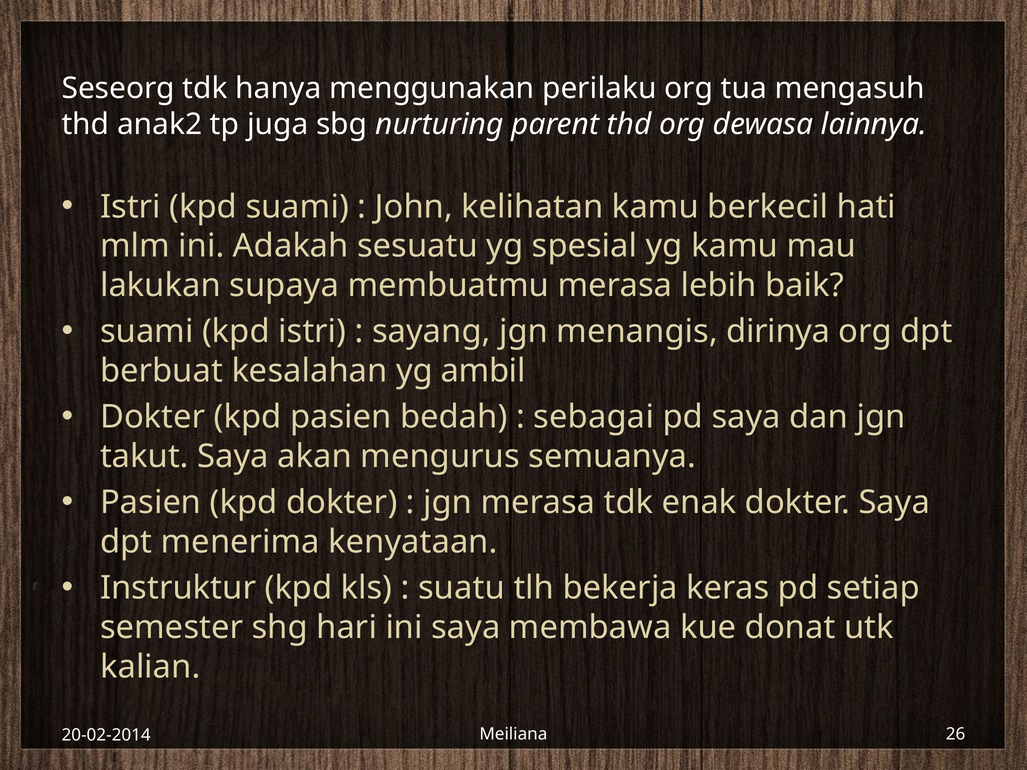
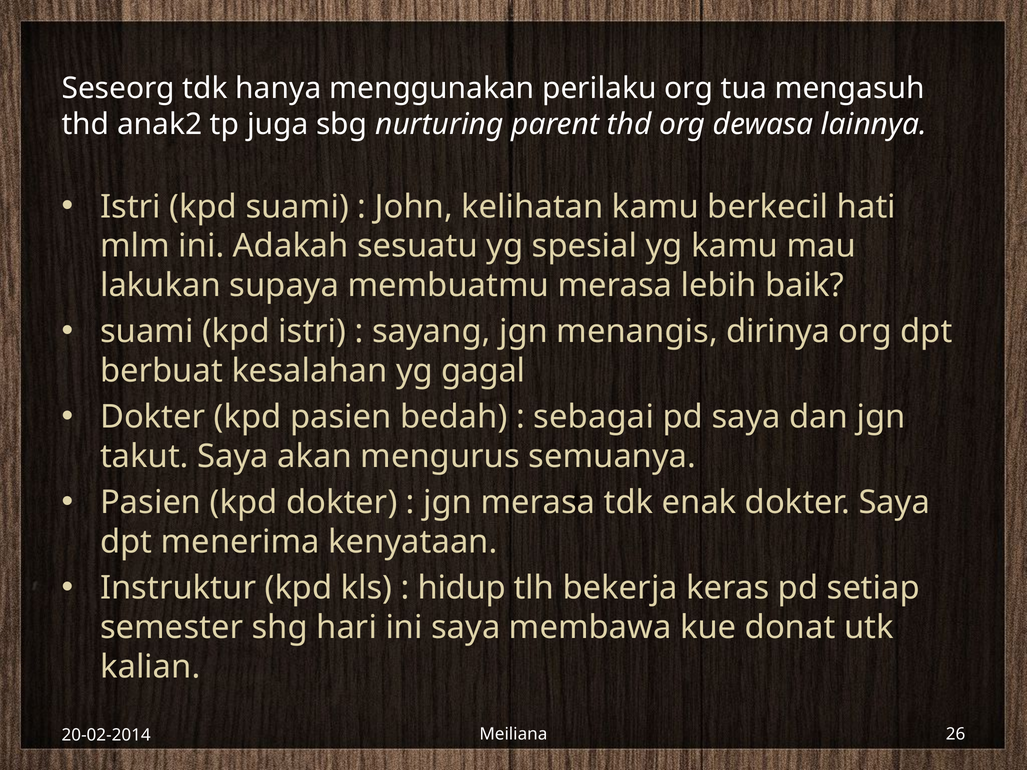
ambil: ambil -> gagal (483, 371)
suatu: suatu -> hidup (462, 588)
